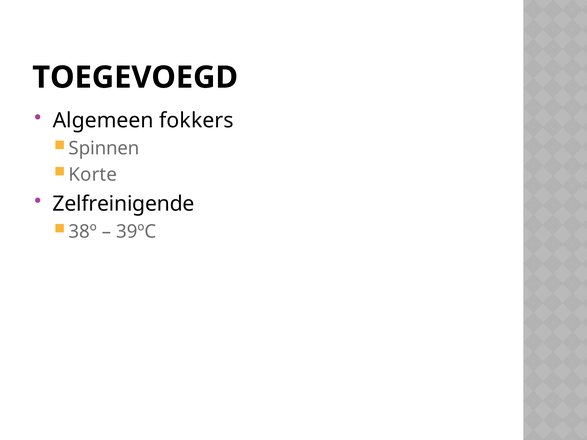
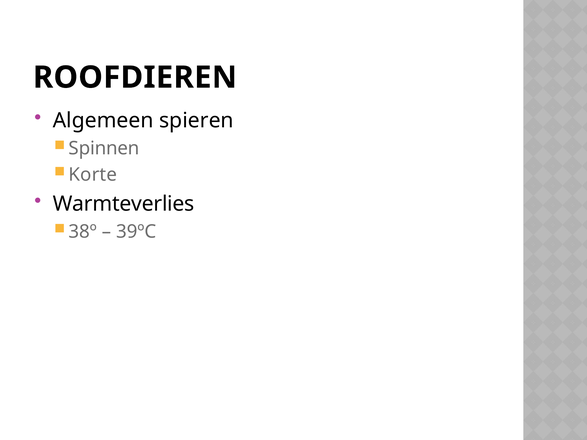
TOEGEVOEGD: TOEGEVOEGD -> ROOFDIEREN (135, 77)
fokkers: fokkers -> spieren (196, 120)
Zelfreinigende: Zelfreinigende -> Warmteverlies (124, 204)
